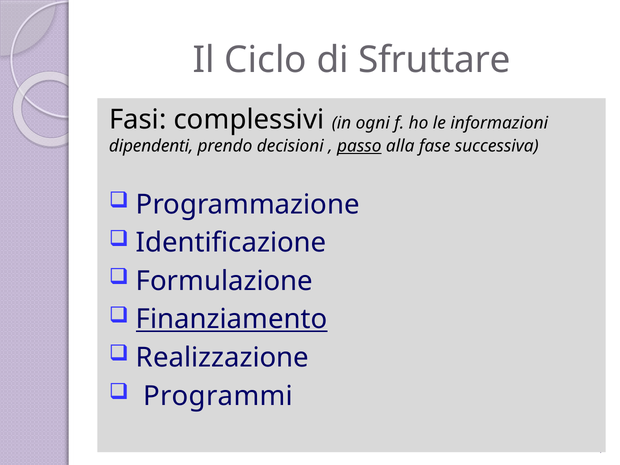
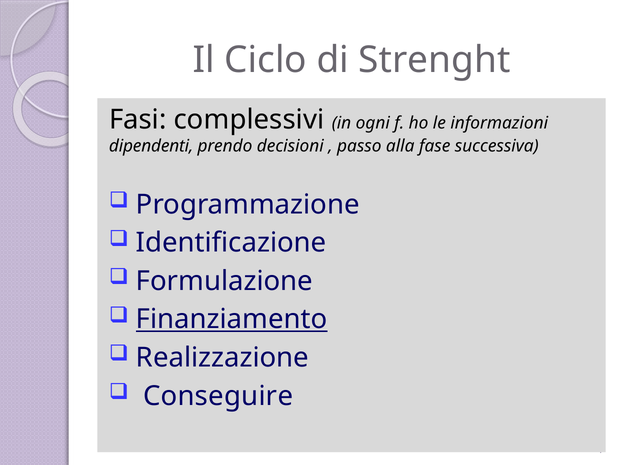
Sfruttare: Sfruttare -> Strenght (434, 60)
passo underline: present -> none (359, 146)
Programmi: Programmi -> Conseguire (218, 396)
